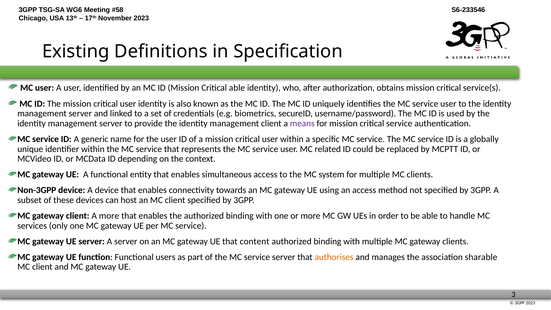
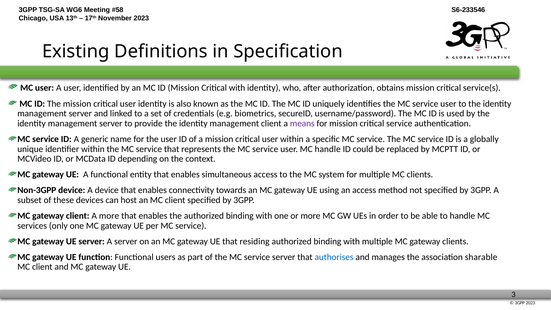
Critical able: able -> with (237, 88)
MC related: related -> handle (328, 149)
content: content -> residing (255, 241)
authorises colour: orange -> blue (334, 257)
